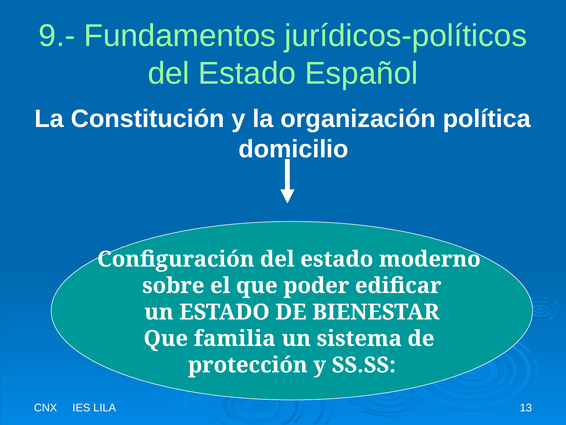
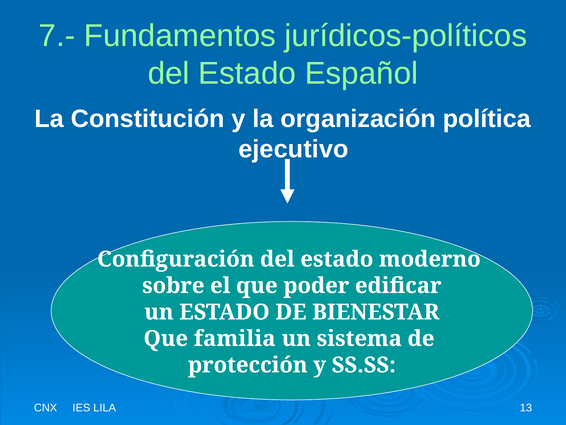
9.-: 9.- -> 7.- (57, 36)
domicilio: domicilio -> ejecutivo (293, 149)
